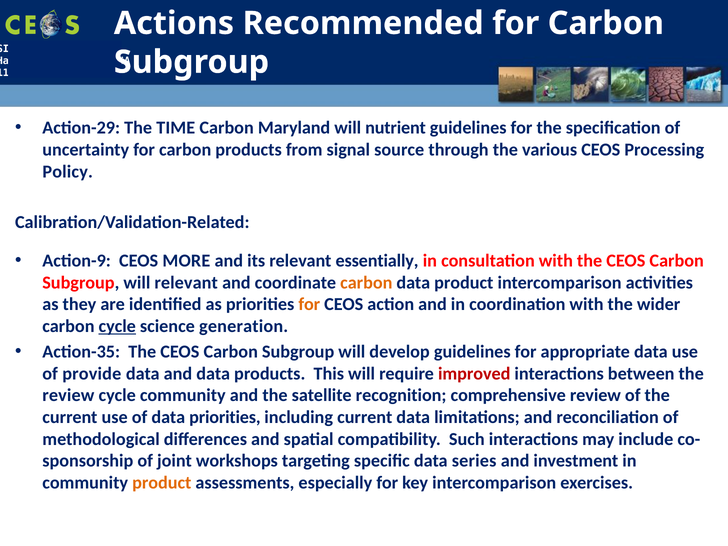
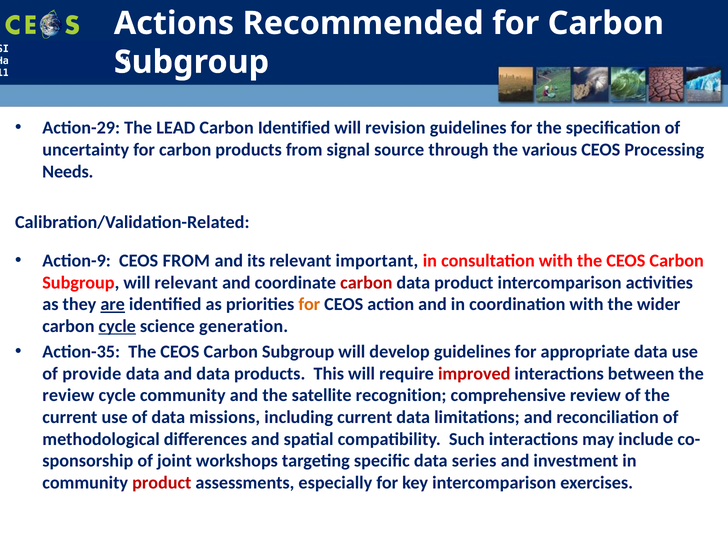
TIME: TIME -> LEAD (176, 128)
Carbon Maryland: Maryland -> Identified (294, 128)
nutrient: nutrient -> revision (395, 128)
Policy: Policy -> Needs (68, 171)
CEOS MORE: MORE -> FROM (186, 261)
essentially: essentially -> important (377, 261)
carbon colour: orange -> red (366, 283)
are underline: none -> present (113, 304)
data priorities: priorities -> missions (225, 417)
product colour: orange -> red (162, 483)
